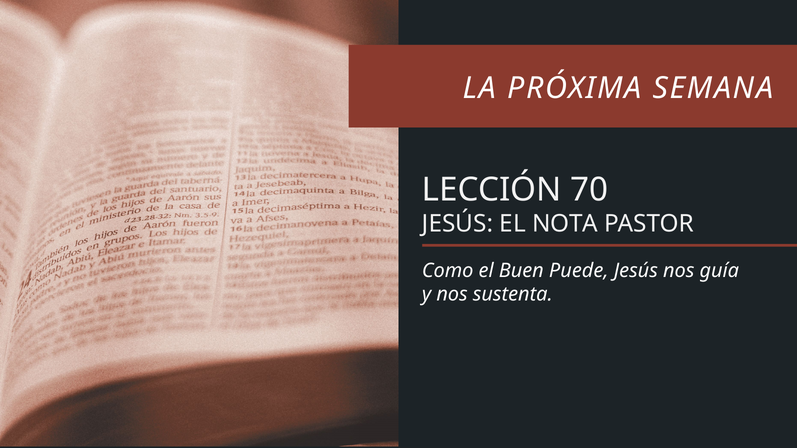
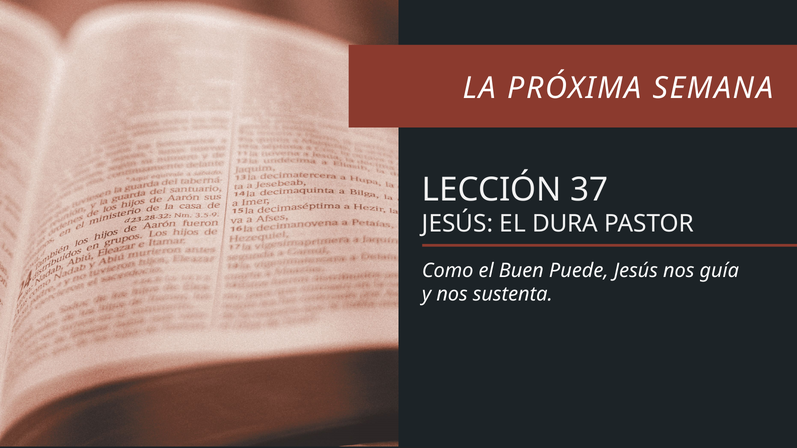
70: 70 -> 37 (589, 190)
NOTA: NOTA -> DURA (565, 224)
